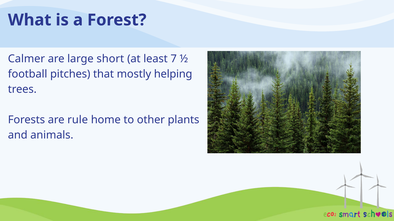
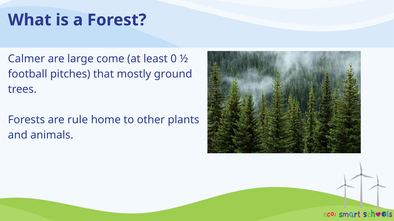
short: short -> come (110, 59)
7: 7 -> 0 (174, 59)
helping: helping -> ground (173, 74)
